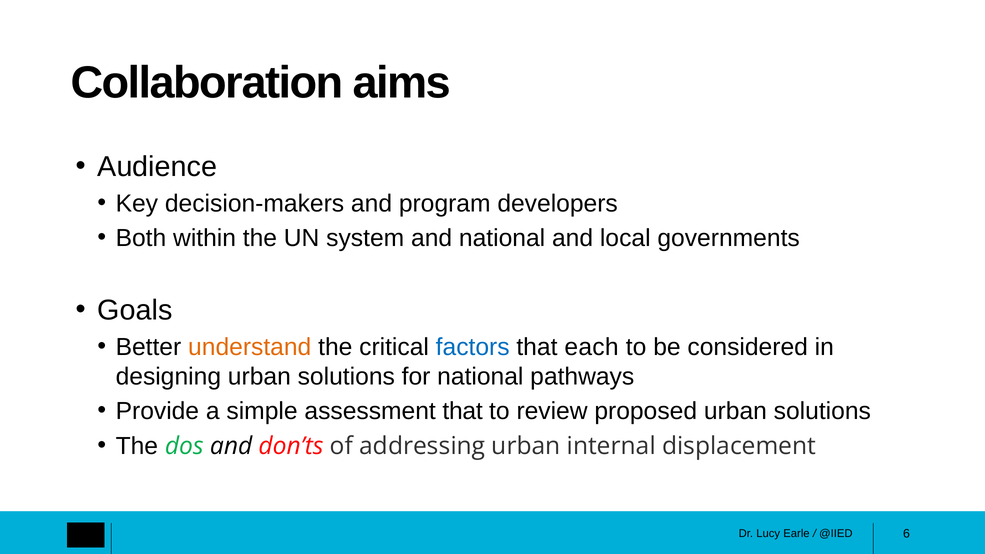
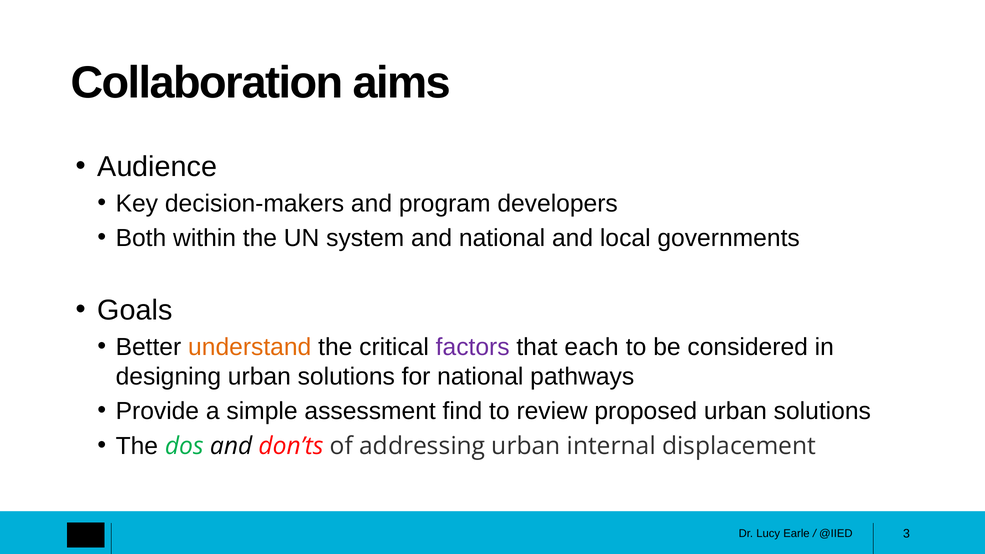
factors colour: blue -> purple (473, 347)
assessment that: that -> find (462, 411)
6: 6 -> 3 (907, 534)
